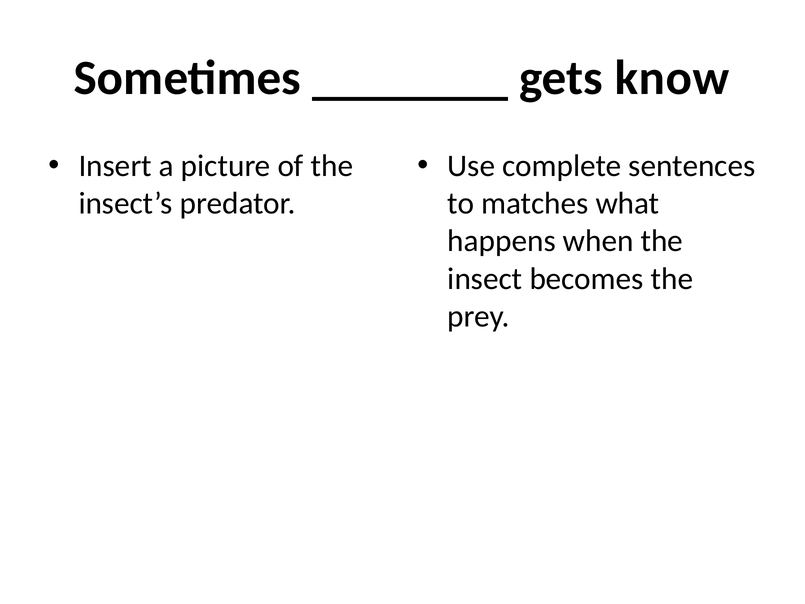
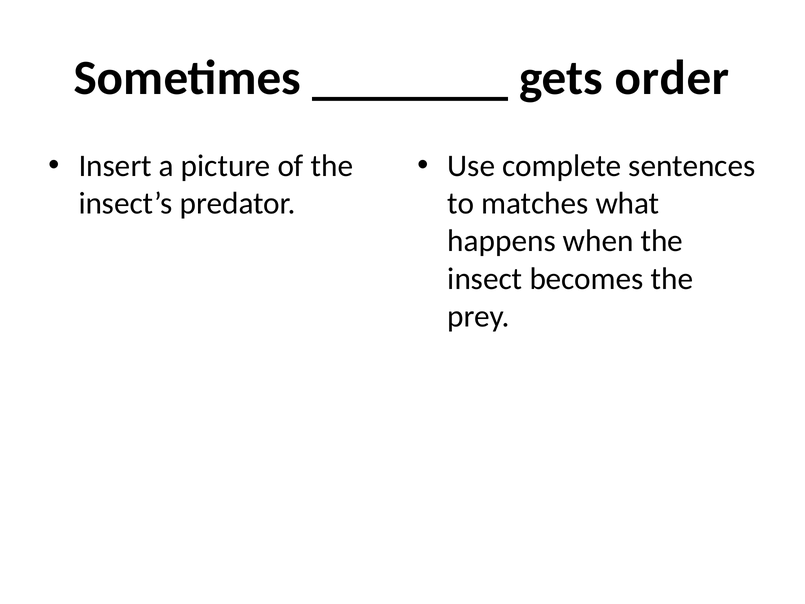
know: know -> order (672, 78)
